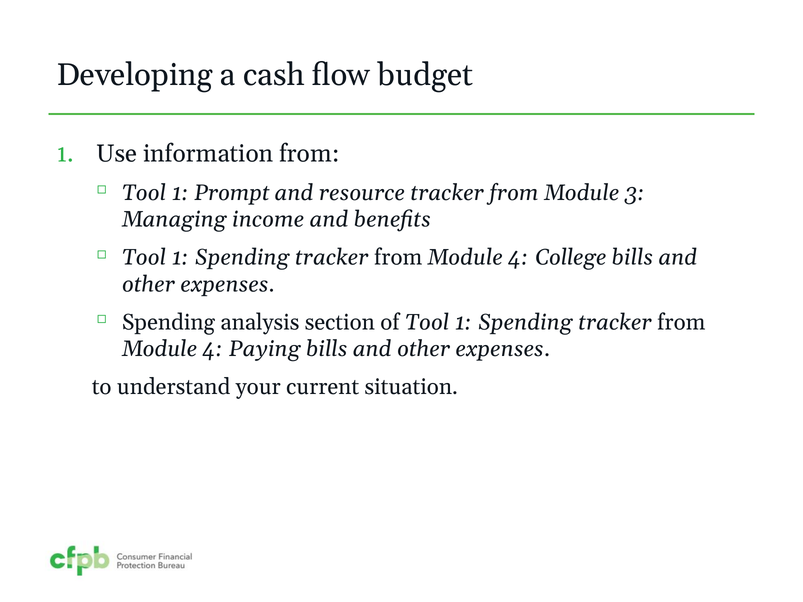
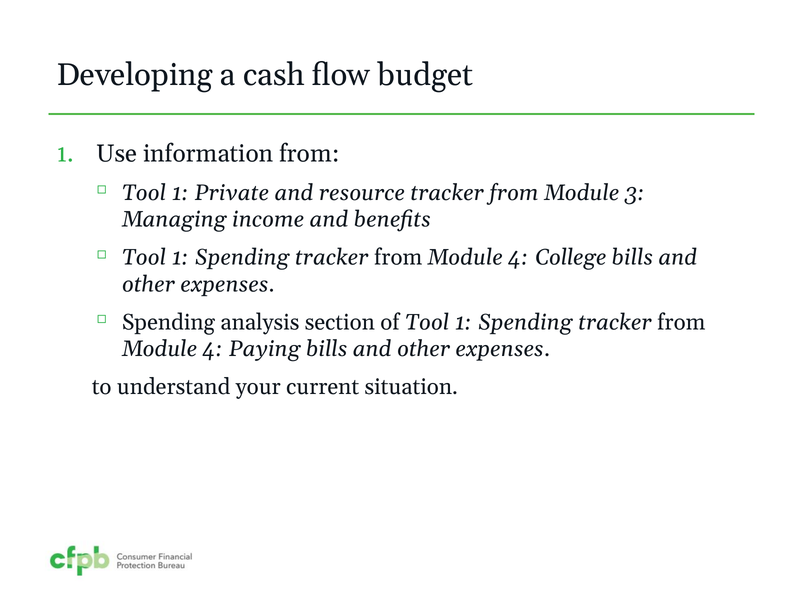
Prompt: Prompt -> Private (232, 193)
